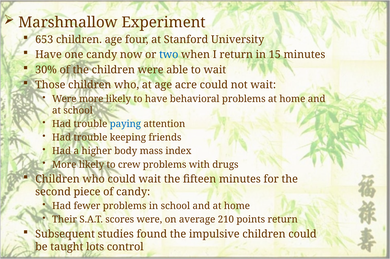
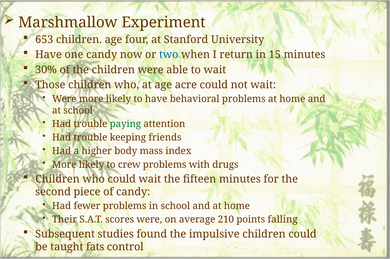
paying colour: blue -> green (125, 124)
points return: return -> falling (283, 219)
lots: lots -> fats (95, 247)
